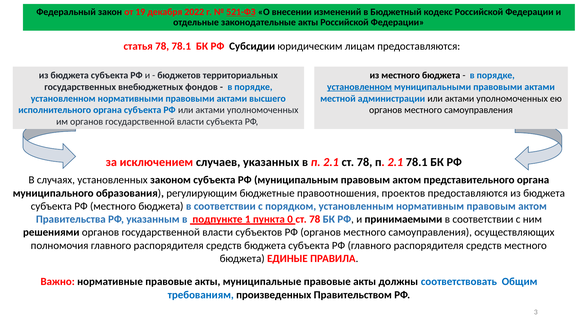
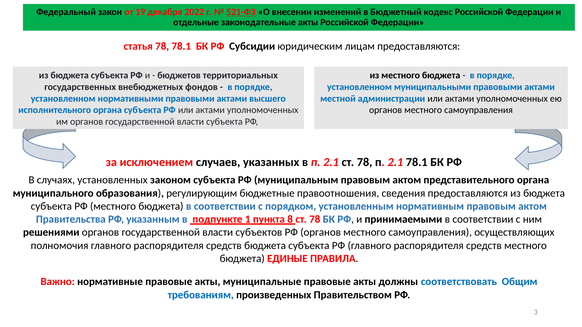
установленном underline: present -> none (359, 87)
проектов: проектов -> сведения (403, 193)
0: 0 -> 8 (290, 220)
